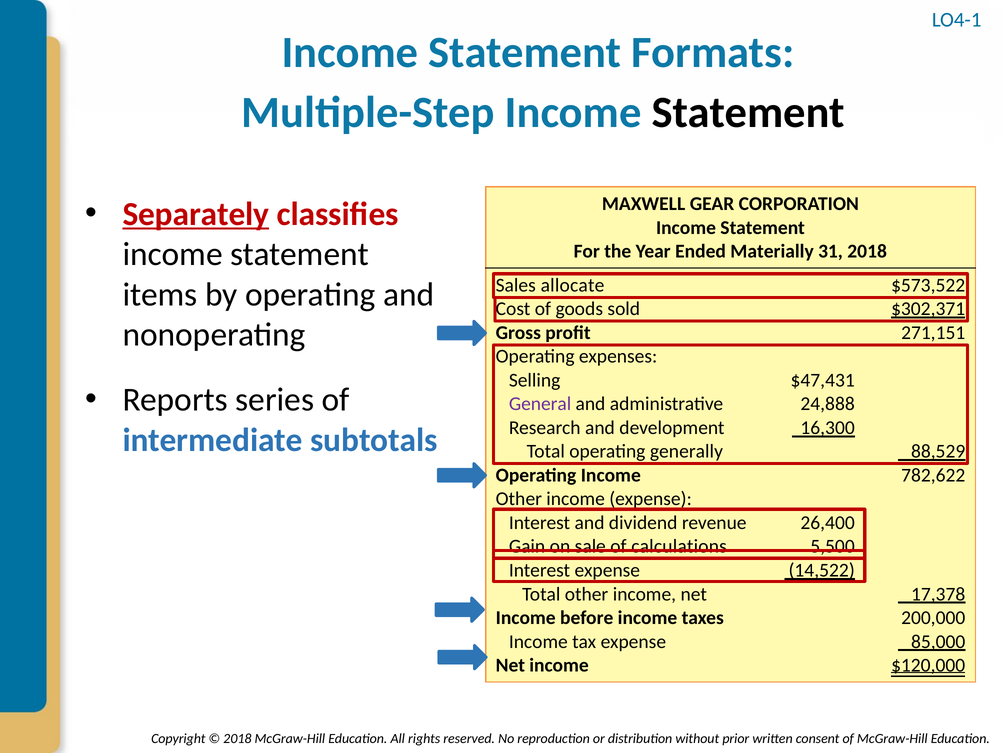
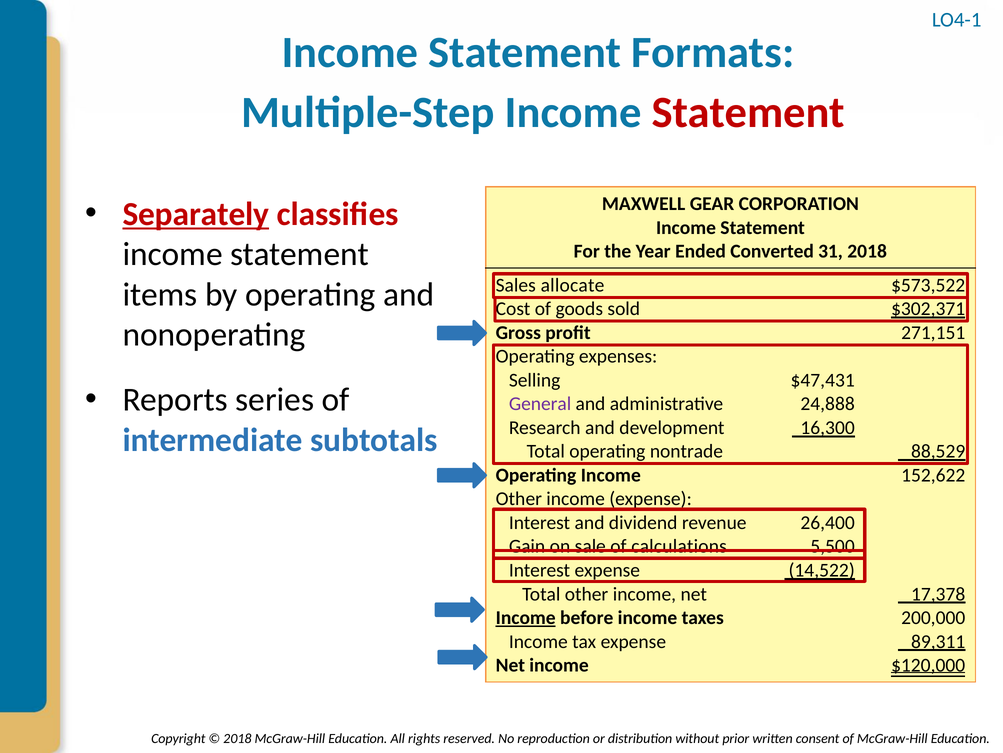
Statement colour: black -> red (748, 112)
Materially: Materially -> Converted (772, 251)
generally: generally -> nontrade (686, 451)
782,622: 782,622 -> 152,622 (933, 475)
Income underline: none -> present (526, 617)
85,000: 85,000 -> 89,311 (938, 641)
